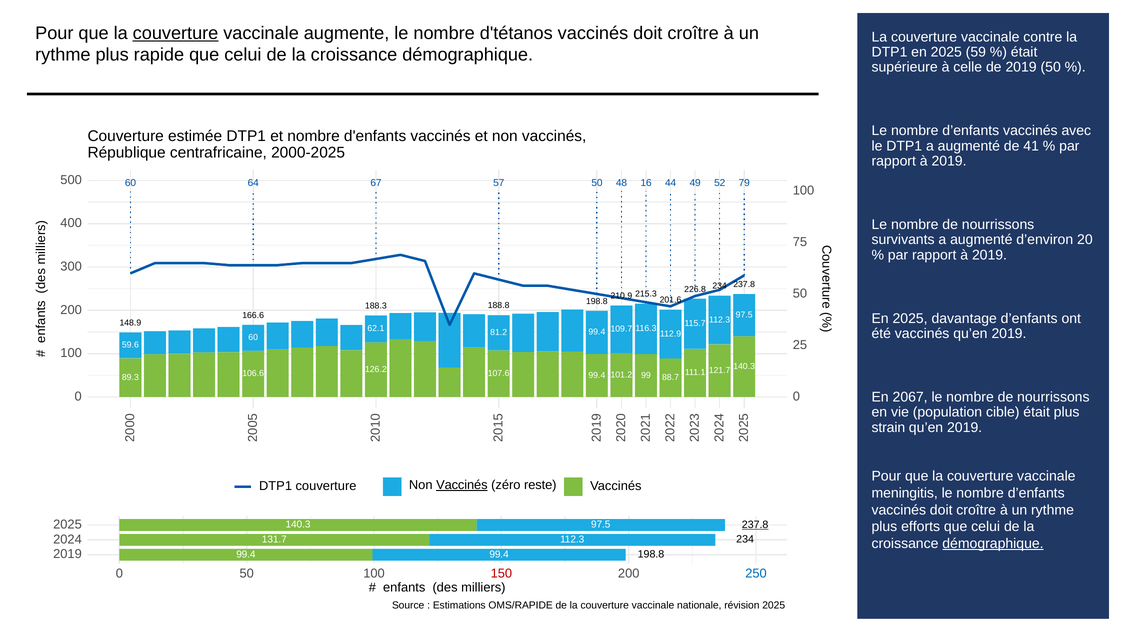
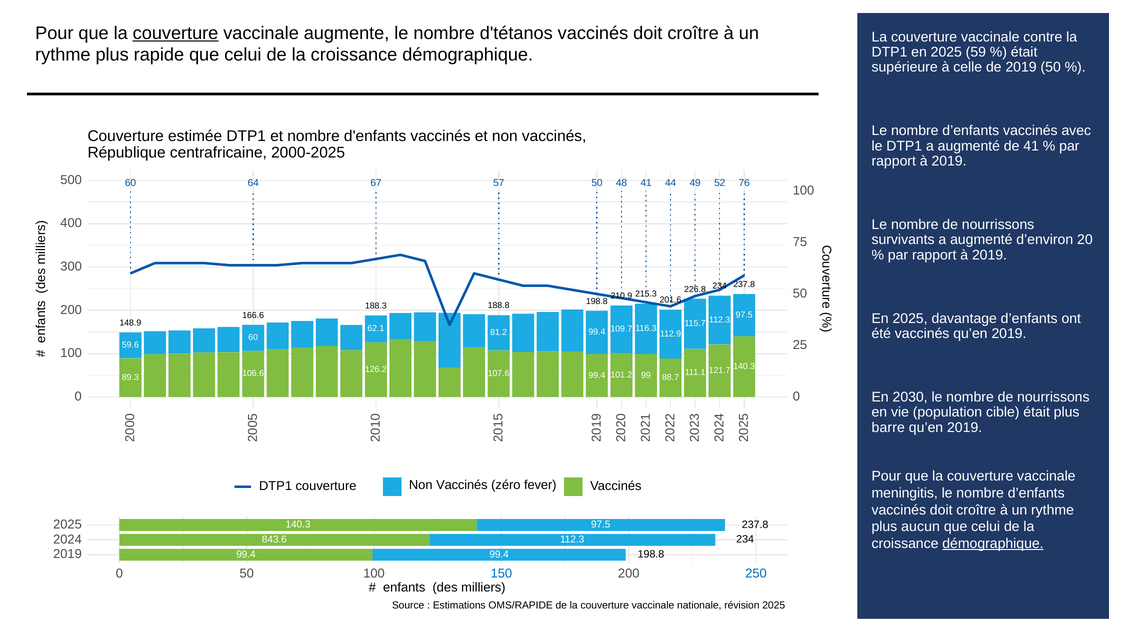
48 16: 16 -> 41 (646, 183)
79: 79 -> 76 (744, 183)
2067: 2067 -> 2030 (910, 397)
strain: strain -> barre (888, 427)
Vaccinés underline: present -> none (462, 485)
reste: reste -> fever (540, 485)
237.8 underline: present -> none (755, 524)
efforts: efforts -> aucun (921, 526)
131.7: 131.7 -> 843.6 (274, 539)
150 colour: red -> blue (501, 573)
